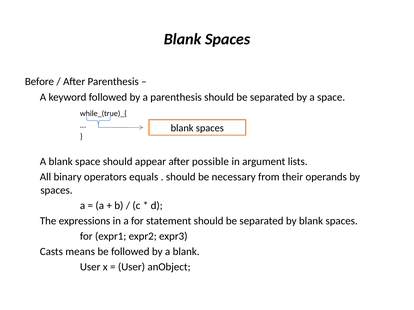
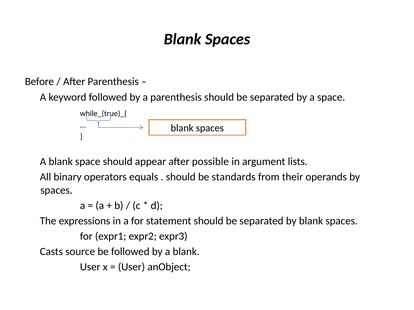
necessary: necessary -> standards (234, 177)
means: means -> source (80, 252)
